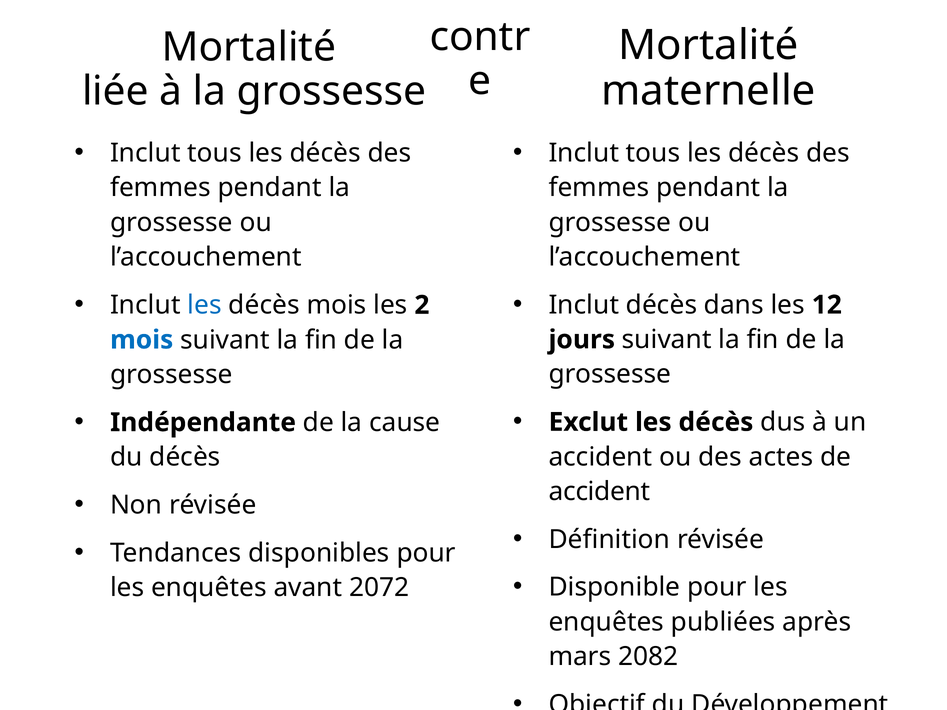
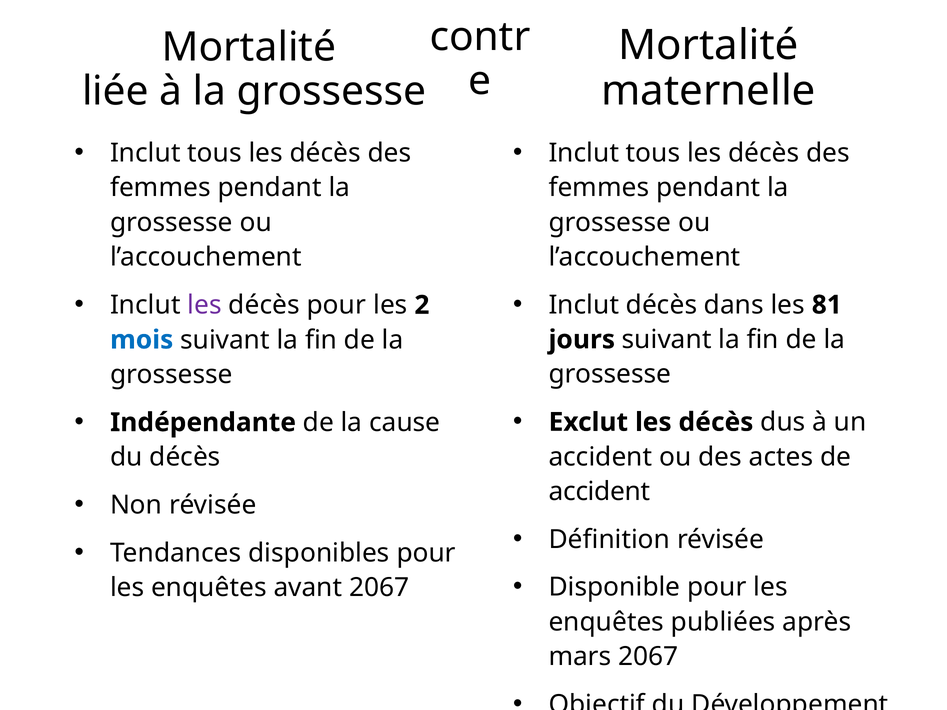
12: 12 -> 81 (827, 305)
les colour: blue -> purple (204, 305)
décès mois: mois -> pour (336, 305)
avant 2072: 2072 -> 2067 (379, 588)
mars 2082: 2082 -> 2067 (648, 657)
